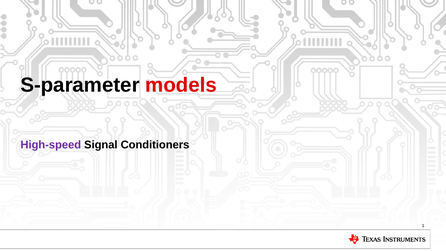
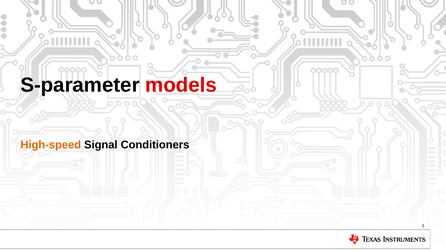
High-speed colour: purple -> orange (51, 145)
